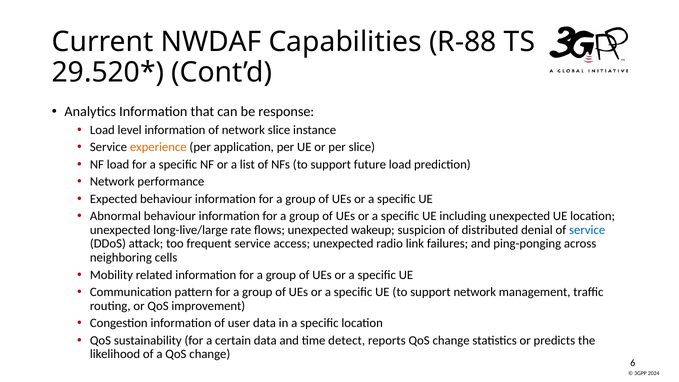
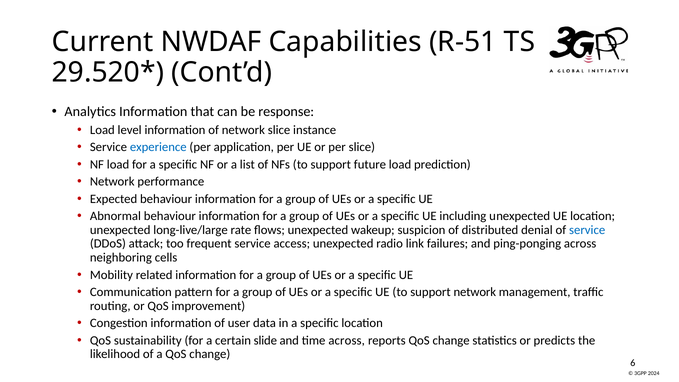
R-88: R-88 -> R-51 (463, 42)
experience colour: orange -> blue (158, 147)
certain data: data -> slide (265, 340)
time detect: detect -> across (347, 340)
